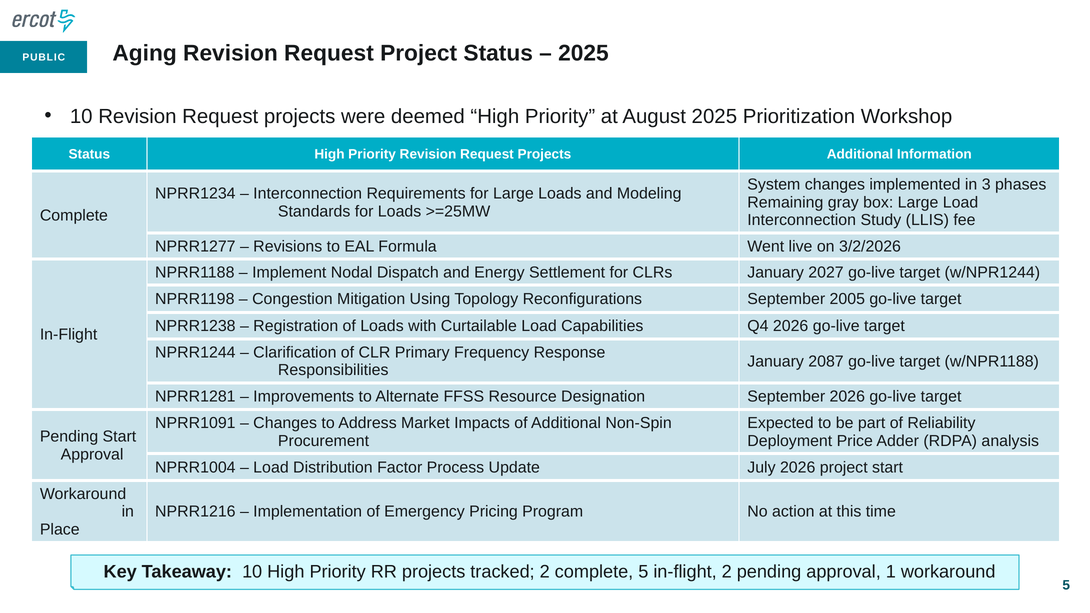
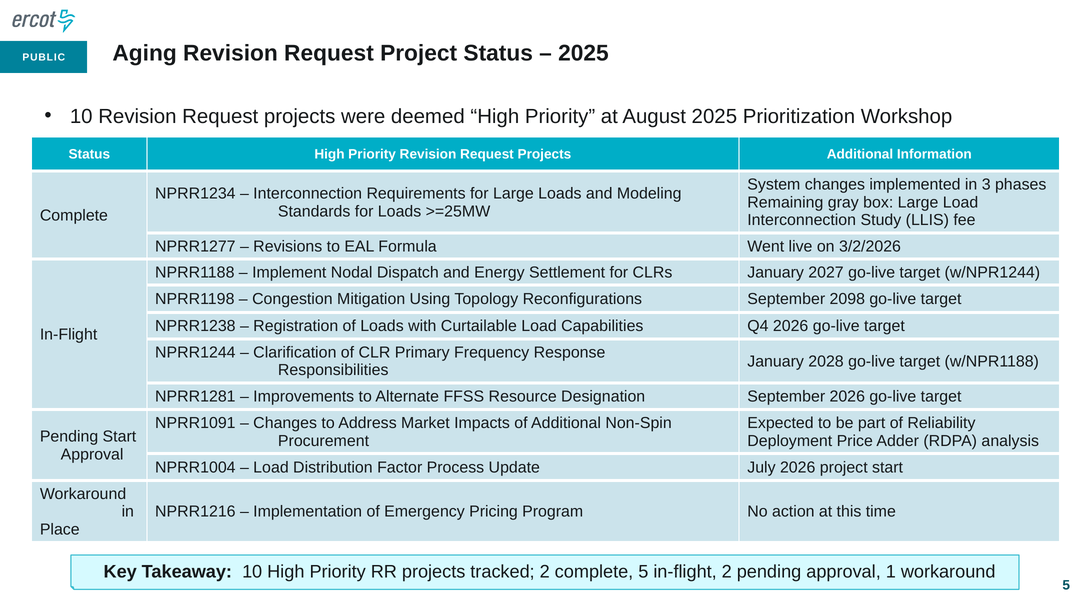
2005: 2005 -> 2098 (847, 299)
2087: 2087 -> 2028 (826, 361)
